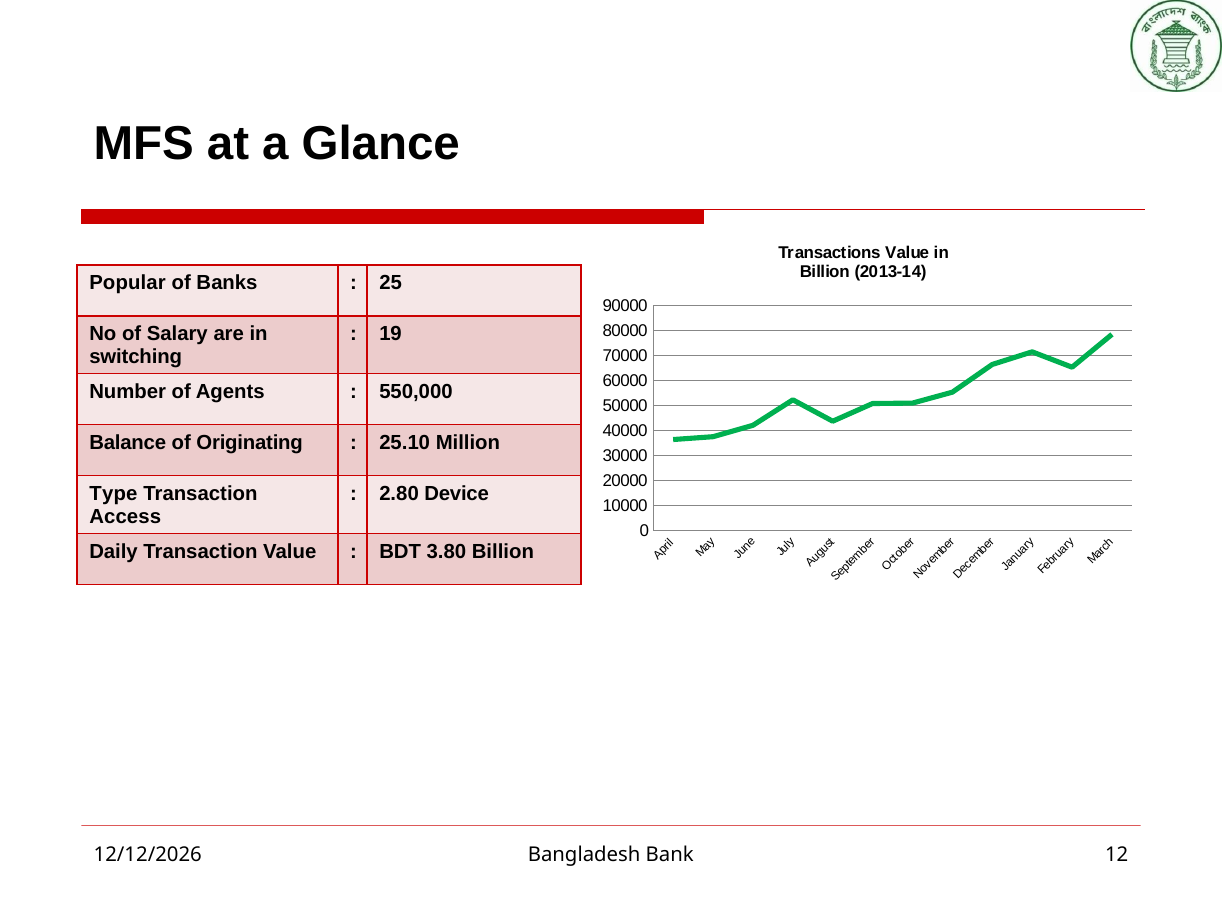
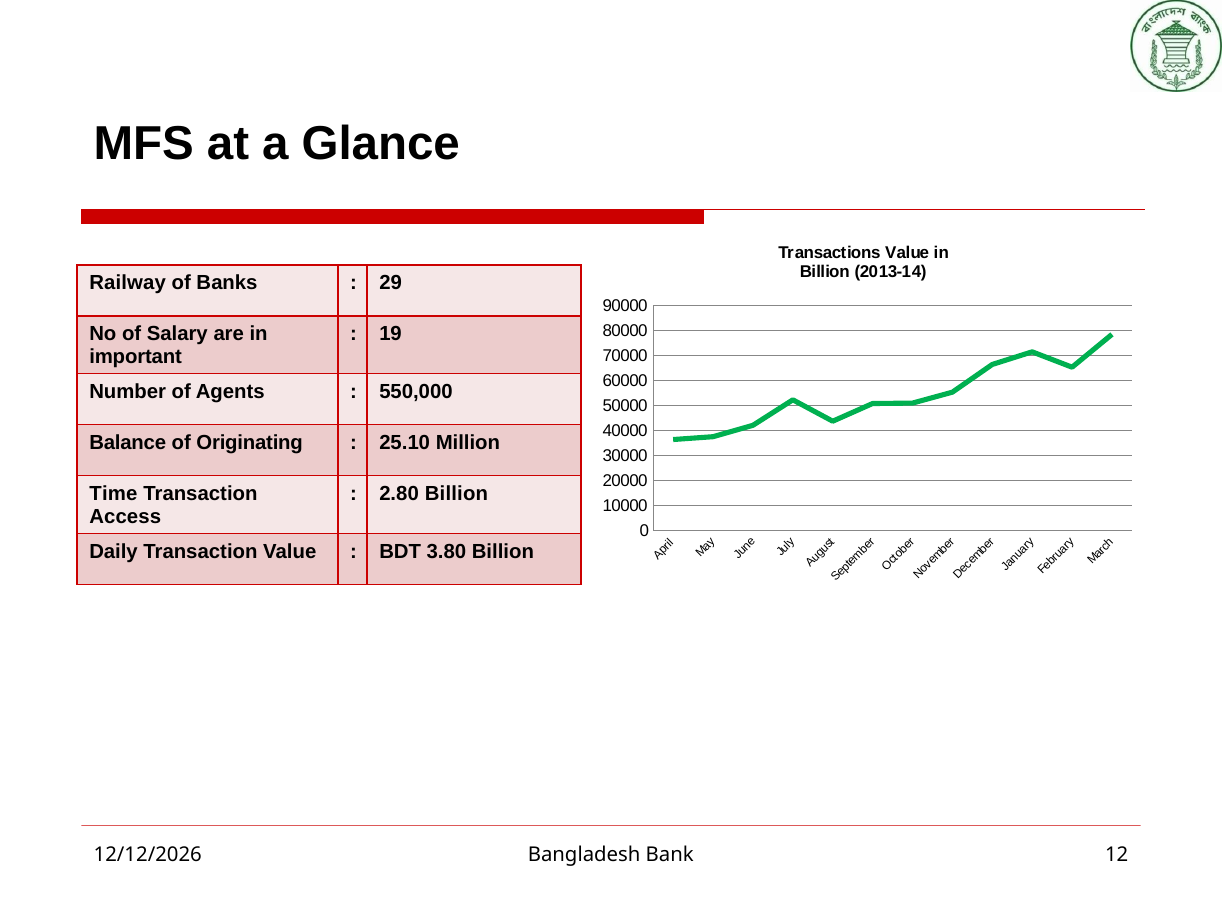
Popular: Popular -> Railway (128, 283)
25: 25 -> 29 (391, 283)
switching: switching -> important (136, 356)
Type: Type -> Time (113, 493)
2.80 Device: Device -> Billion (456, 493)
